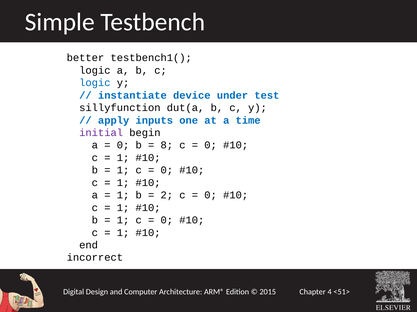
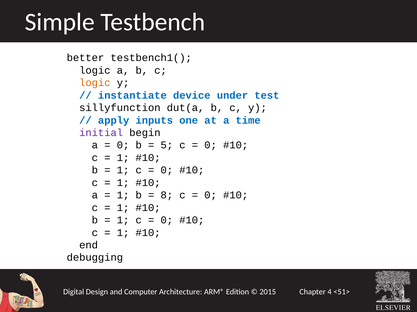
logic colour: blue -> orange (95, 83)
8: 8 -> 5 (167, 146)
2: 2 -> 8 (167, 196)
incorrect: incorrect -> debugging (95, 258)
